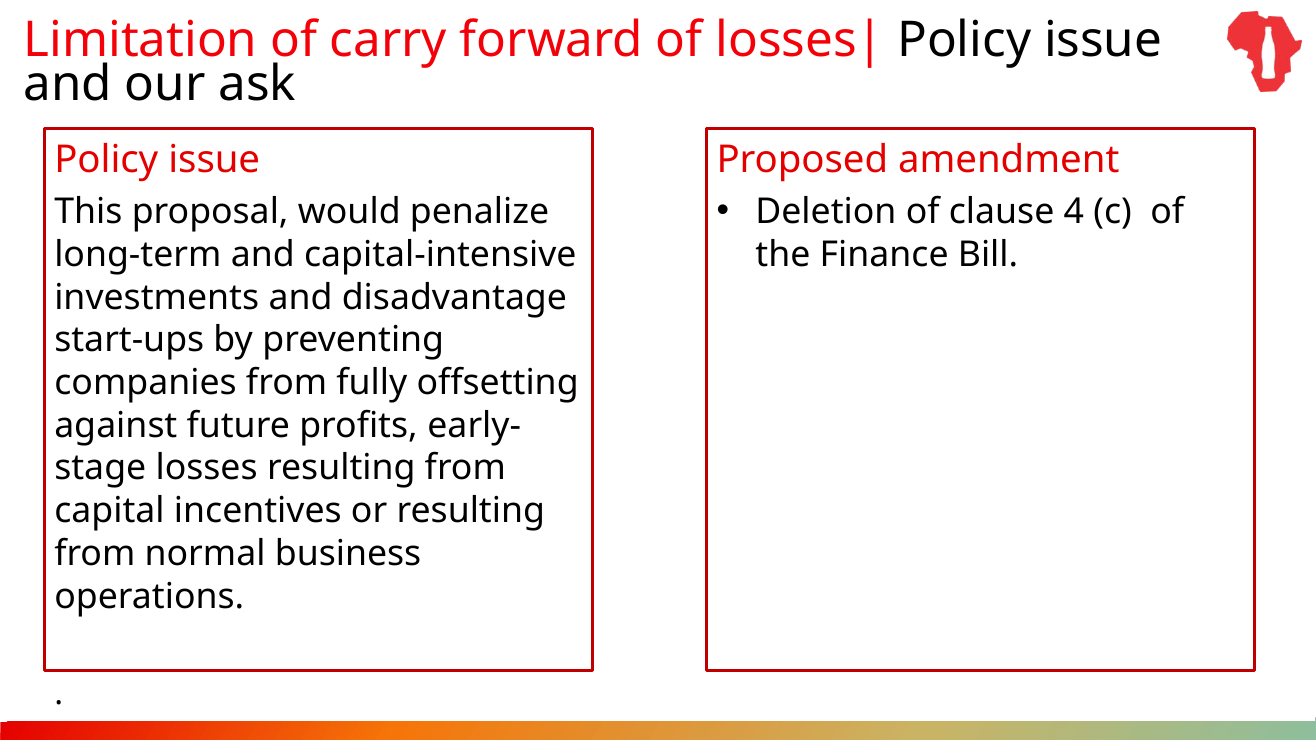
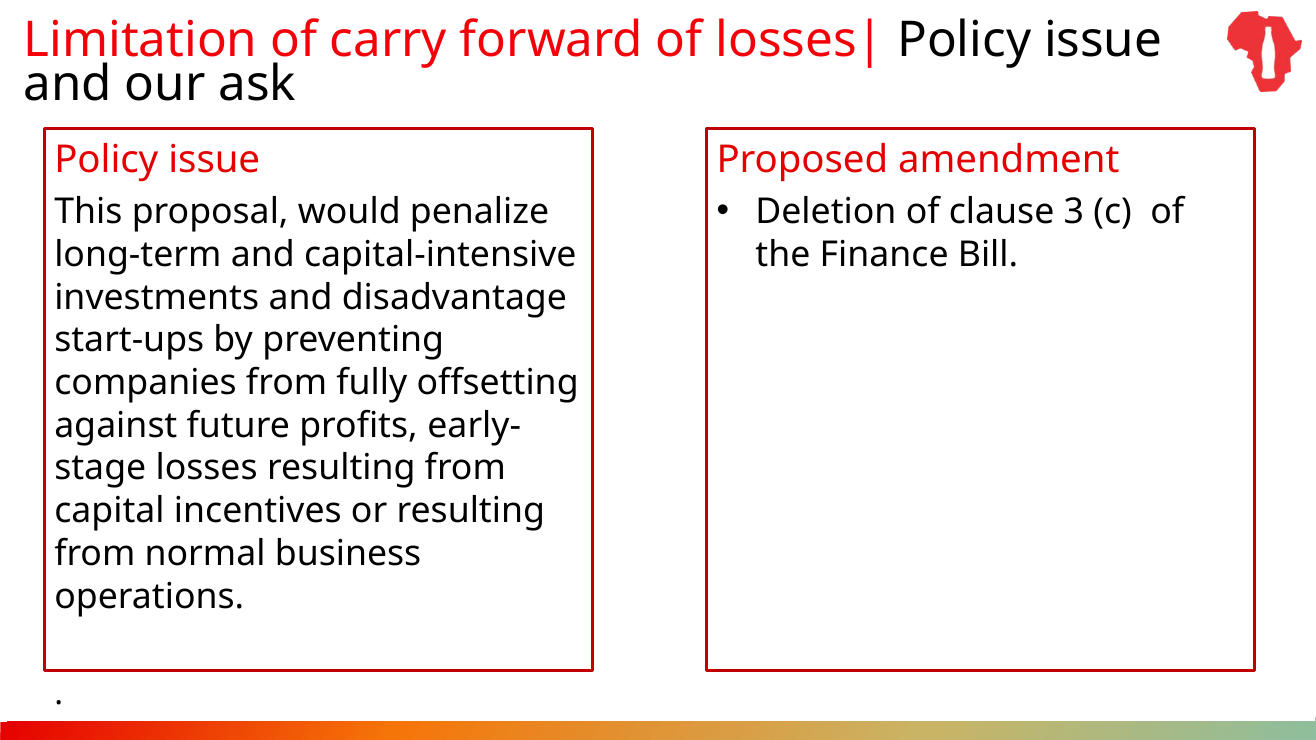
4: 4 -> 3 (1074, 212)
